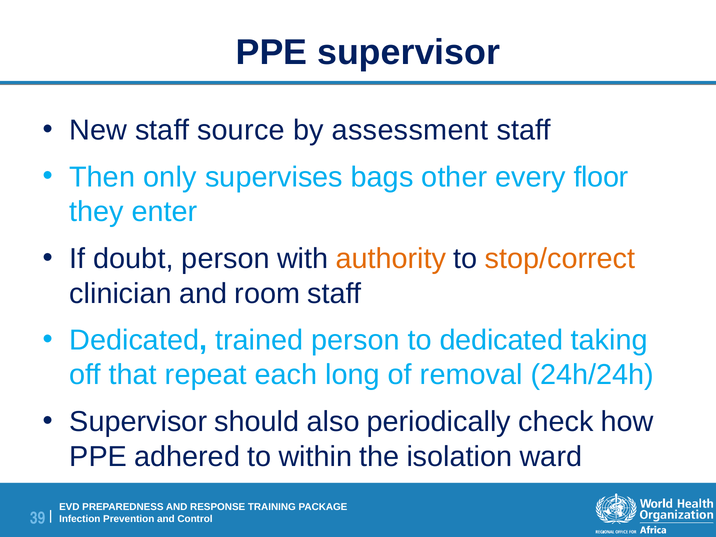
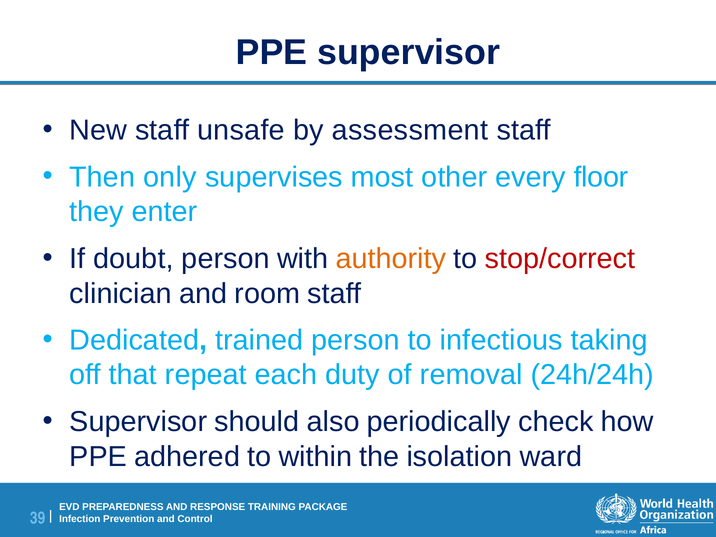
source: source -> unsafe (241, 130)
bags: bags -> most (382, 177)
stop/correct colour: orange -> red (560, 259)
to dedicated: dedicated -> infectious (501, 340)
long: long -> duty (353, 375)
